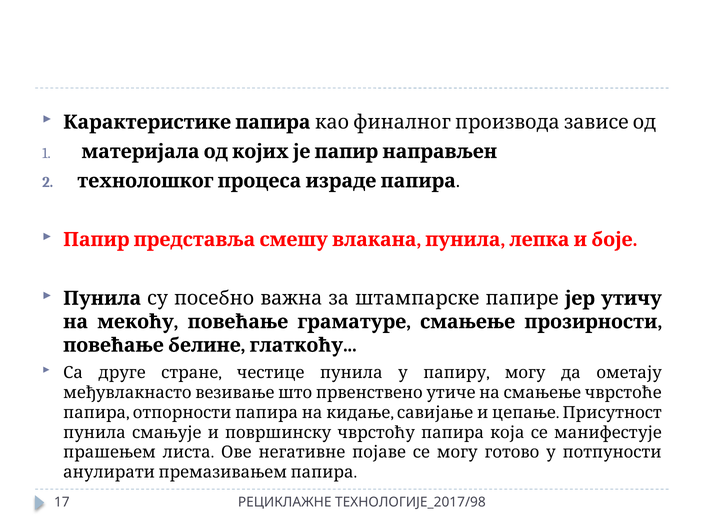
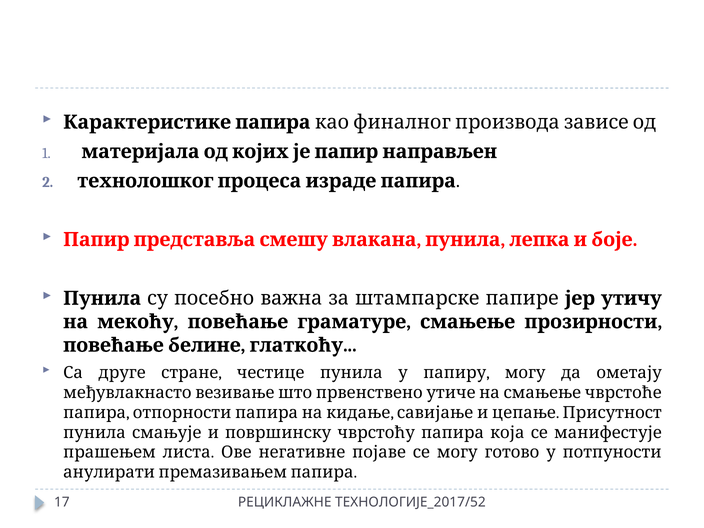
ТЕХНОЛОГИЈЕ_2017/98: ТЕХНОЛОГИЈЕ_2017/98 -> ТЕХНОЛОГИЈЕ_2017/52 (410, 502)
